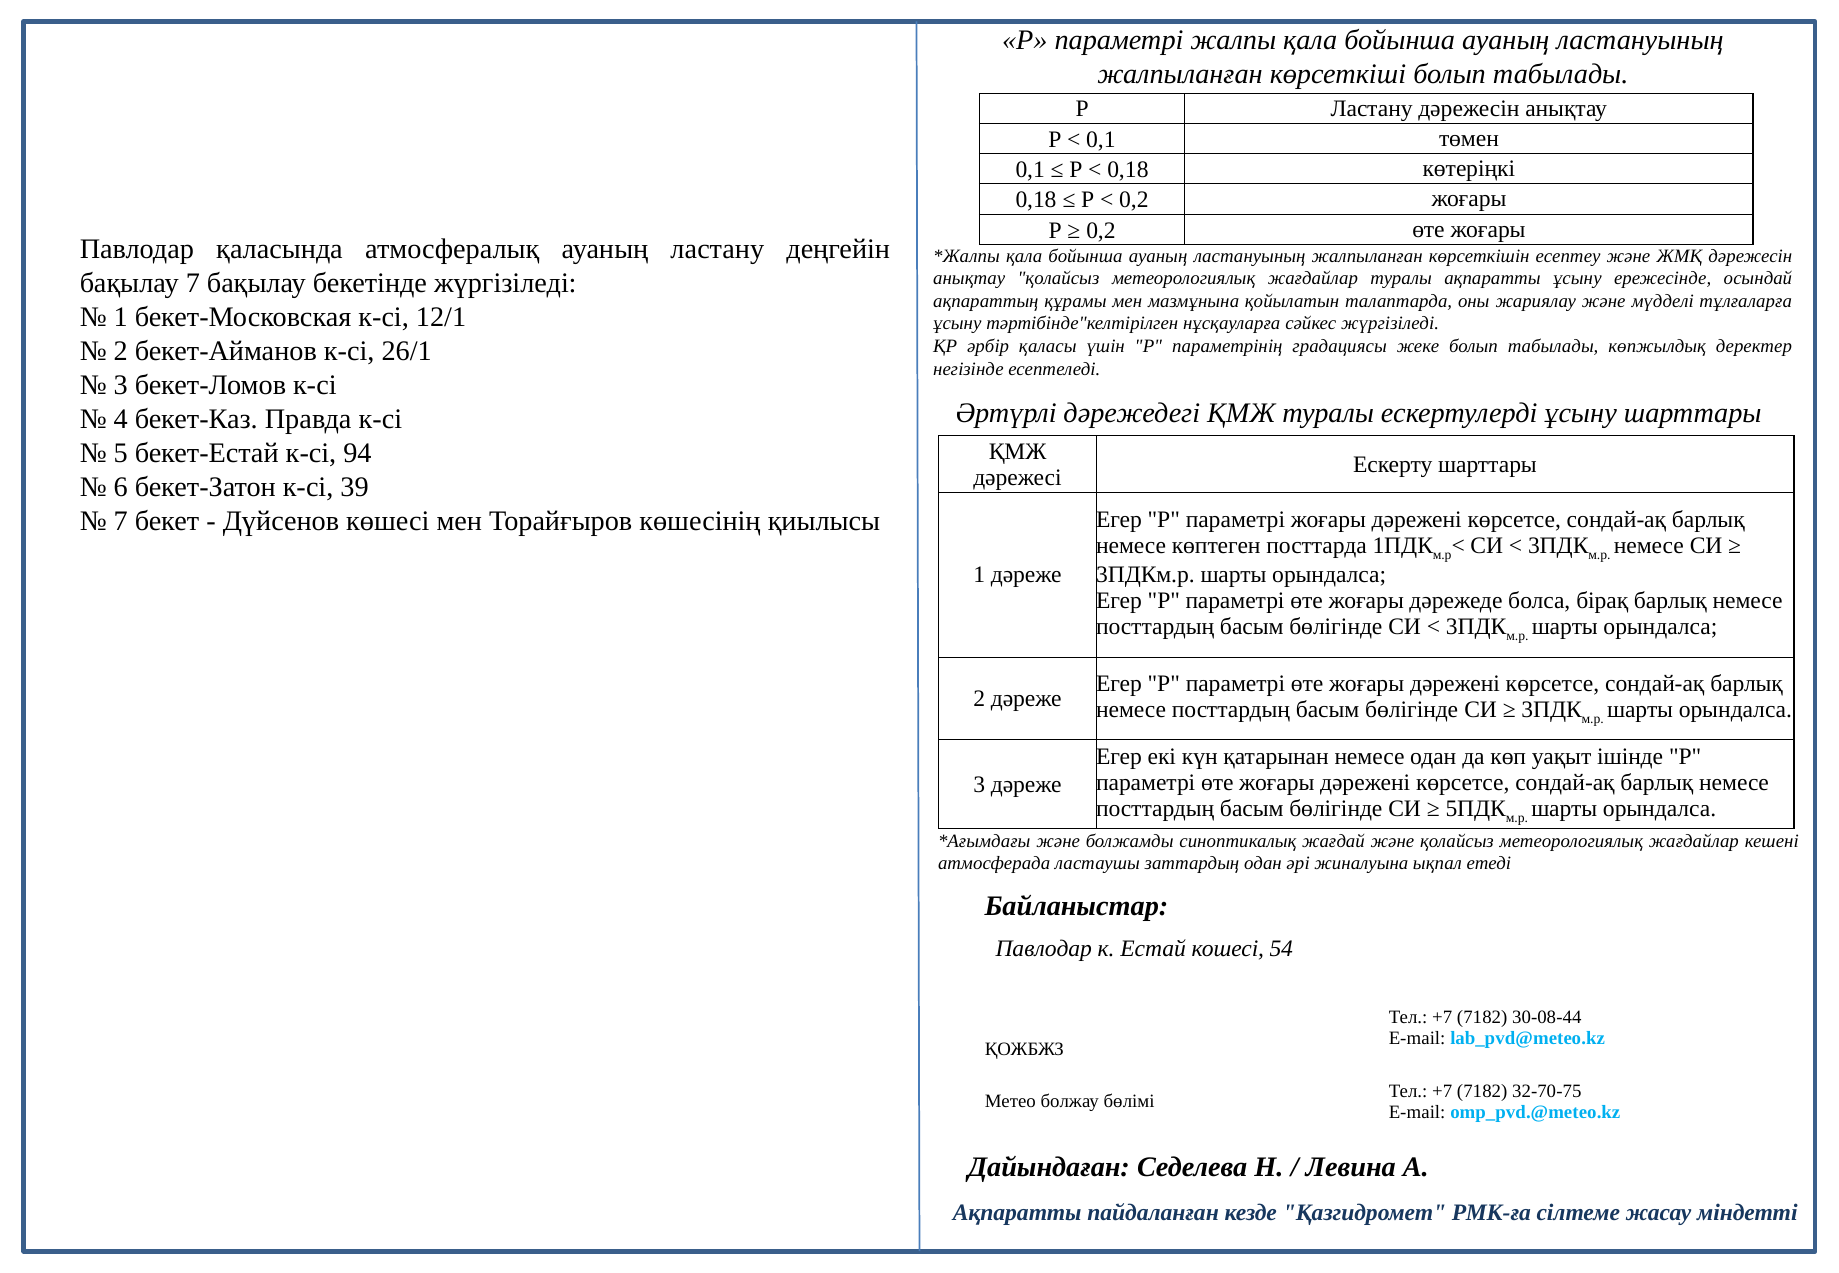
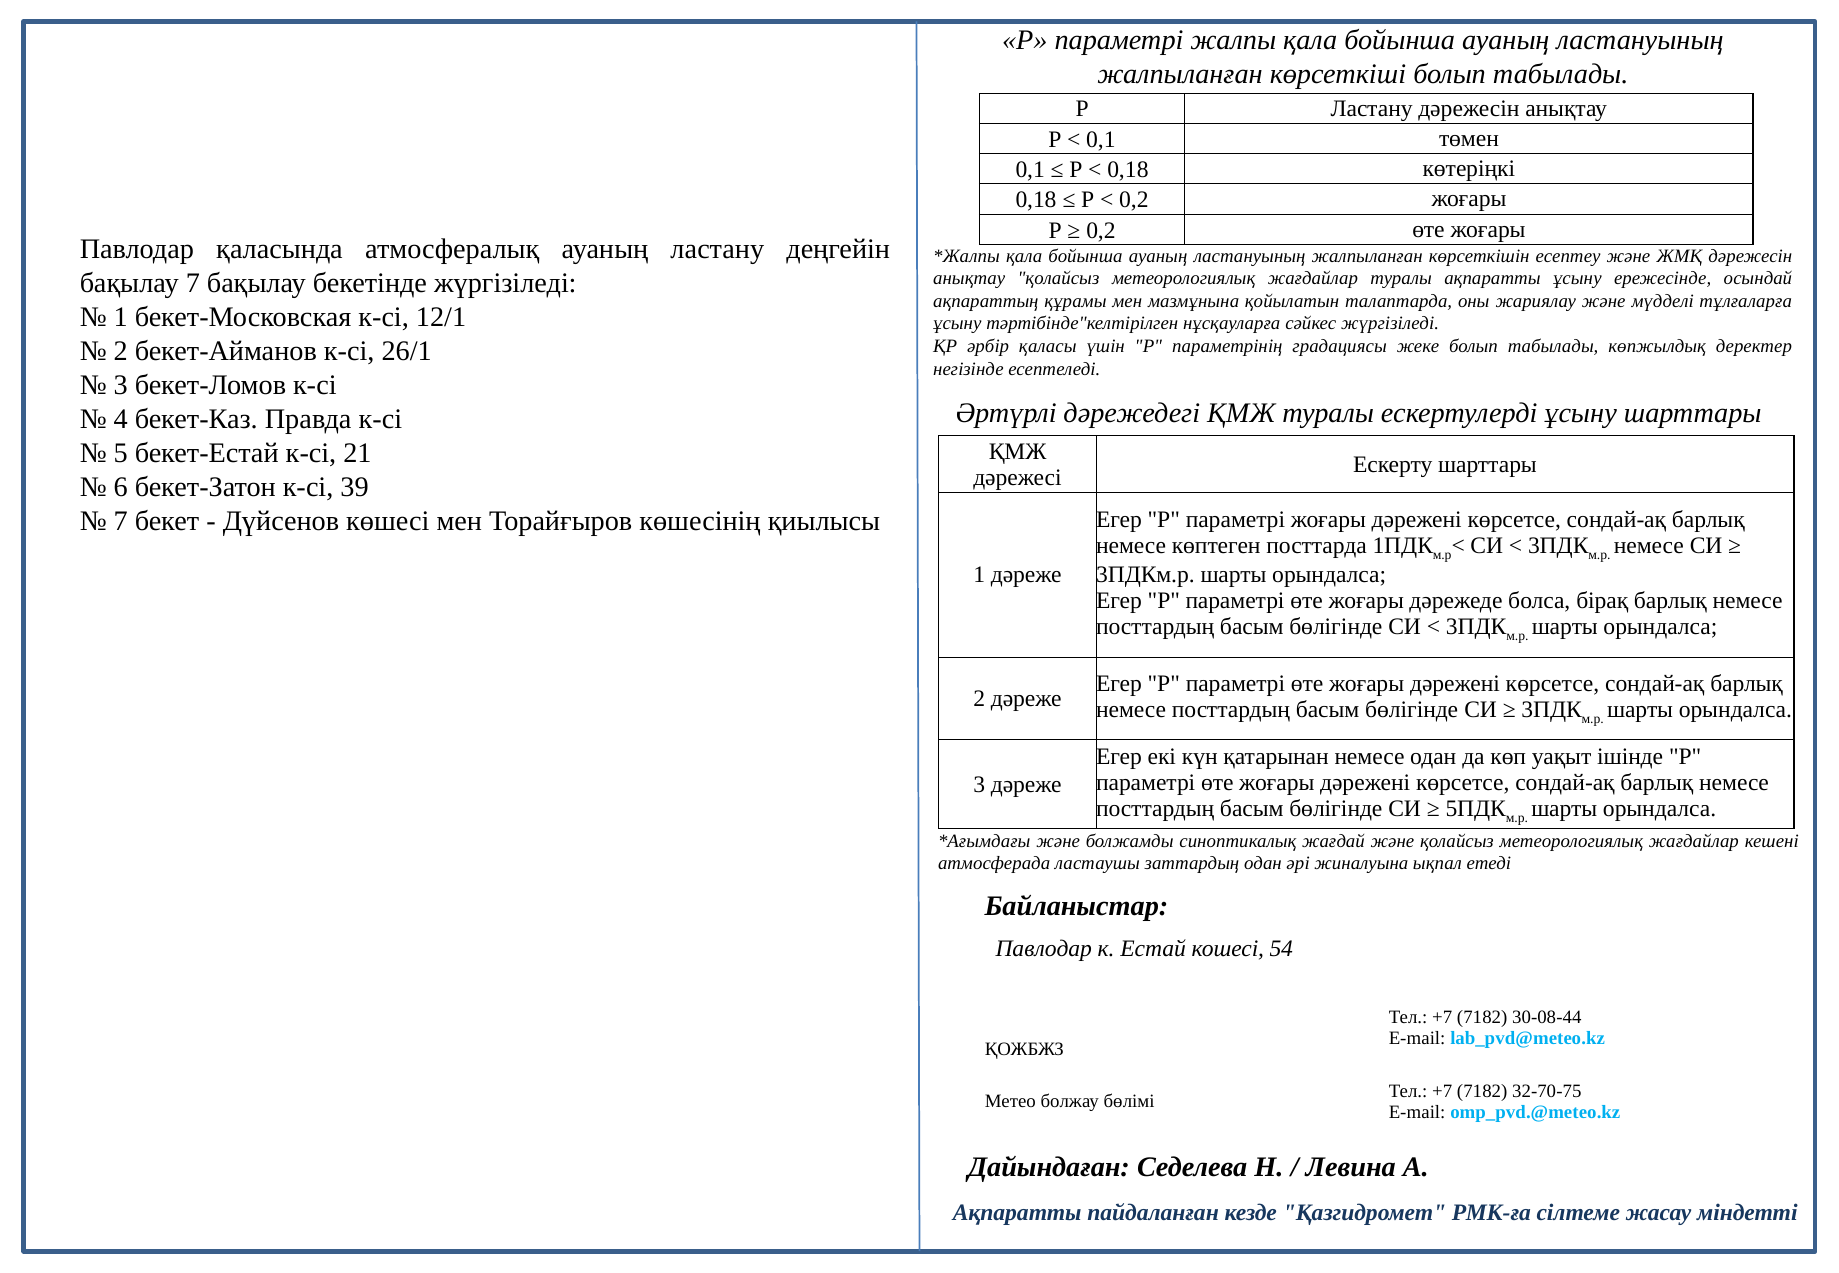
94: 94 -> 21 (357, 453)
